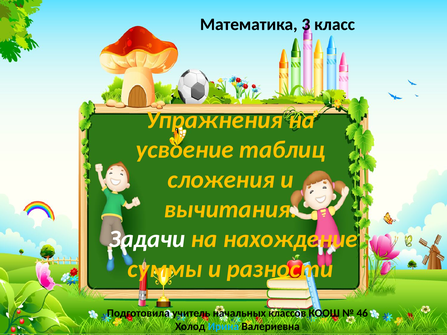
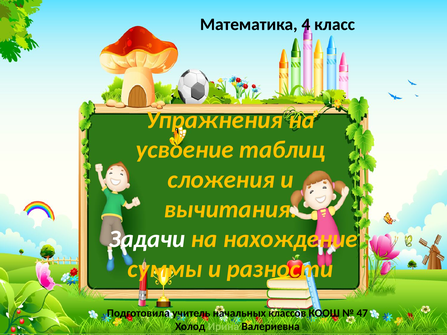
3: 3 -> 4 (306, 24)
46: 46 -> 47 (362, 313)
Ирина colour: light blue -> light green (223, 327)
